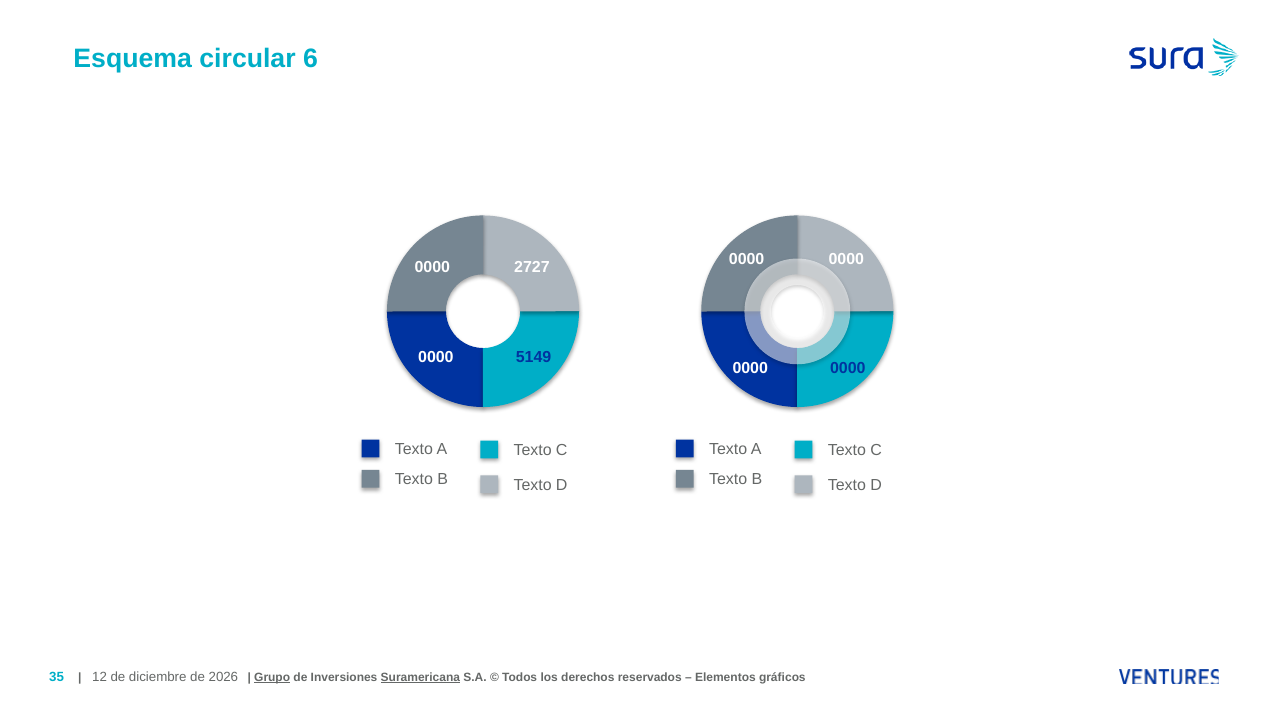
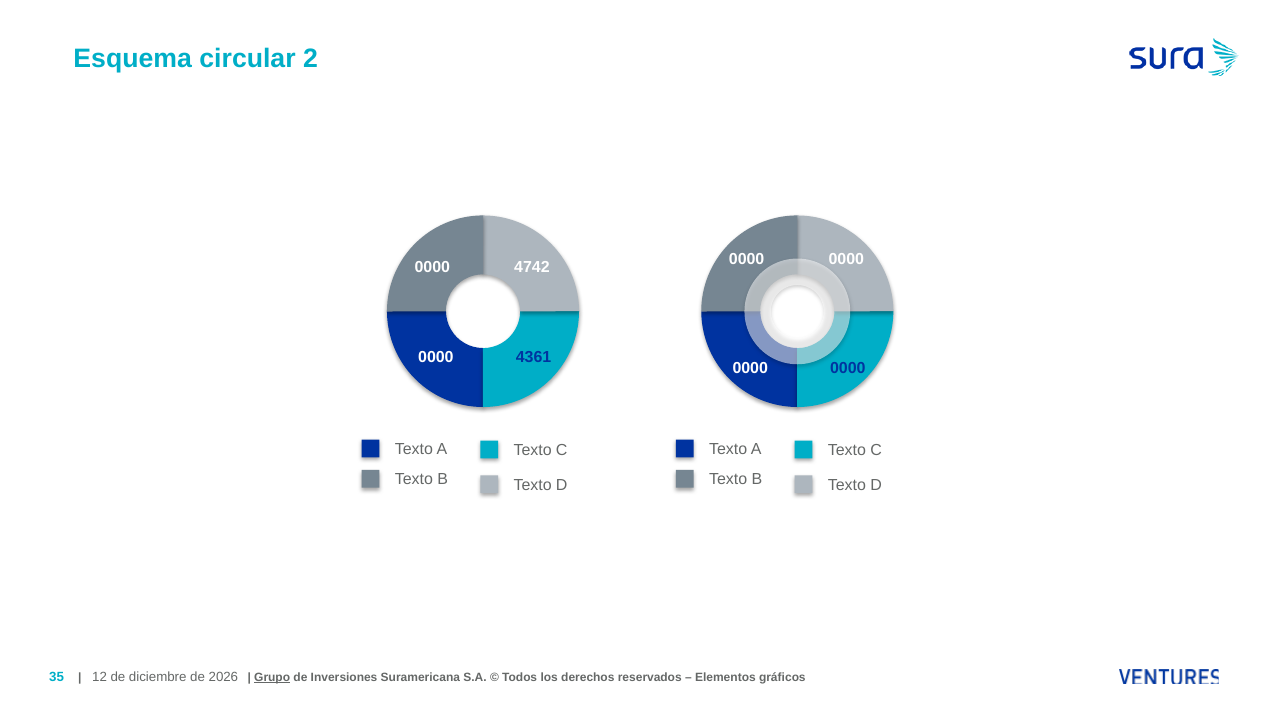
6: 6 -> 2 (310, 59)
2727: 2727 -> 4742 (532, 268)
5149: 5149 -> 4361 (534, 357)
Suramericana underline: present -> none (420, 677)
